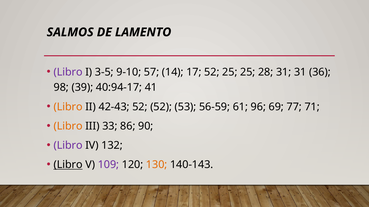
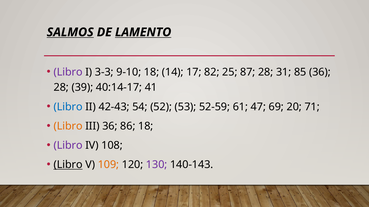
SALMOS underline: none -> present (70, 32)
LAMENTO underline: none -> present (143, 32)
3-5: 3-5 -> 3-3 (104, 72)
9-10 57: 57 -> 18 (152, 72)
17 52: 52 -> 82 (212, 72)
25 25: 25 -> 87 (248, 72)
31 31: 31 -> 85 (300, 72)
98: 98 -> 28 (61, 88)
40:94-17: 40:94-17 -> 40:14-17 (119, 88)
Libro colour: orange -> blue (68, 107)
42-43 52: 52 -> 54 (140, 107)
56-59: 56-59 -> 52-59 (215, 107)
96: 96 -> 47 (258, 107)
77: 77 -> 20 (294, 107)
III 33: 33 -> 36 (110, 126)
86 90: 90 -> 18 (146, 126)
132: 132 -> 108 (112, 146)
109 colour: purple -> orange (108, 165)
130 colour: orange -> purple (157, 165)
